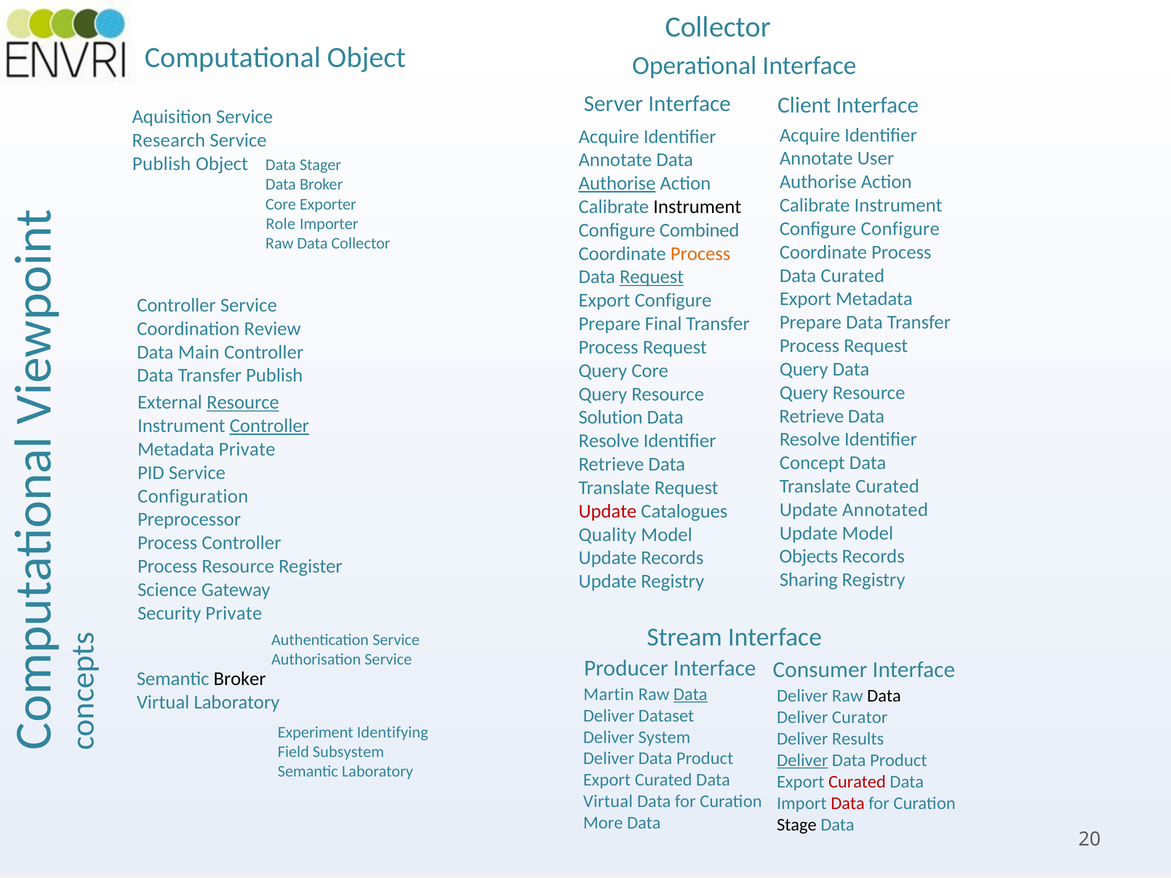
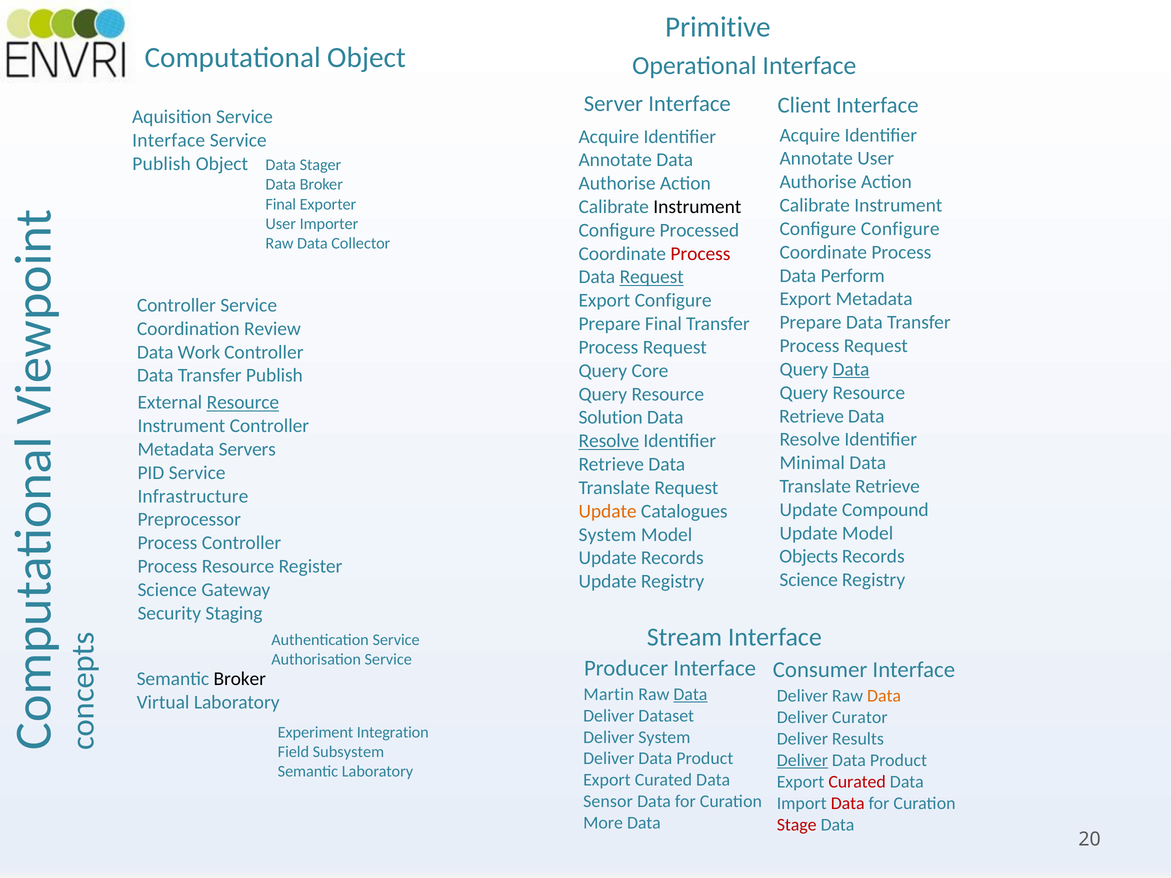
Collector: Collector -> Primitive (718, 27)
Research: Research -> Interface (169, 140)
Authorise underline: present -> none (617, 183)
Core: Core -> Final (281, 204)
Role: Role -> User (281, 224)
Combined: Combined -> Processed (699, 230)
Process colour: orange -> red (700, 254)
Data Curated: Curated -> Perform (853, 276)
Main: Main -> Work (199, 352)
Data underline: none -> present (851, 369)
Controller underline: present -> none (269, 426)
Resolve underline: none -> present (609, 441)
Metadata Private: Private -> Servers (247, 449)
Concept: Concept -> Minimal (812, 463)
Translate Curated: Curated -> Retrieve (887, 486)
Configuration: Configuration -> Infrastructure (193, 496)
Annotated: Annotated -> Compound (885, 510)
Update colour: red -> orange (608, 511)
Quality: Quality -> System (607, 535)
Sharing: Sharing -> Science (809, 580)
Security Private: Private -> Staging (234, 613)
Data colour: black -> orange (884, 696)
Identifying: Identifying -> Integration (393, 732)
Virtual: Virtual -> Sensor (608, 802)
Stage colour: black -> red (797, 825)
